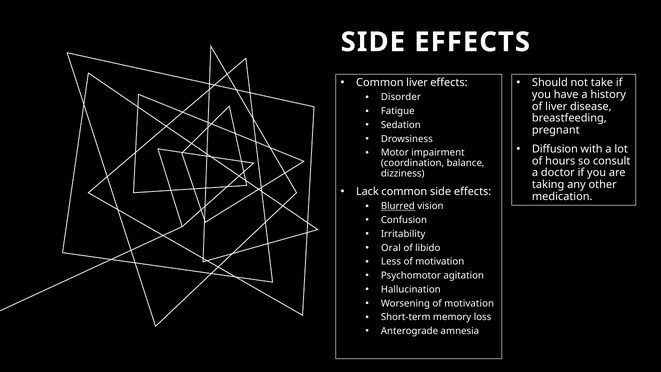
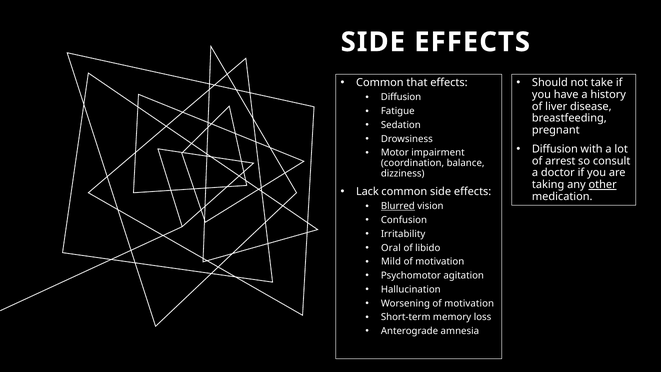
Common liver: liver -> that (417, 83)
Disorder: Disorder -> Diffusion (401, 97)
hours: hours -> arrest (560, 161)
other underline: none -> present (603, 185)
Less: Less -> Mild (391, 262)
